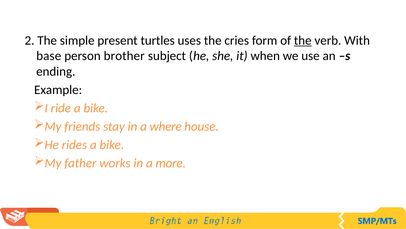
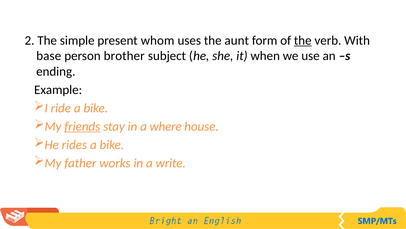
turtles: turtles -> whom (158, 40)
cries: cries -> aunt (237, 40)
friends underline: none -> present (82, 126)
more: more -> write (171, 163)
